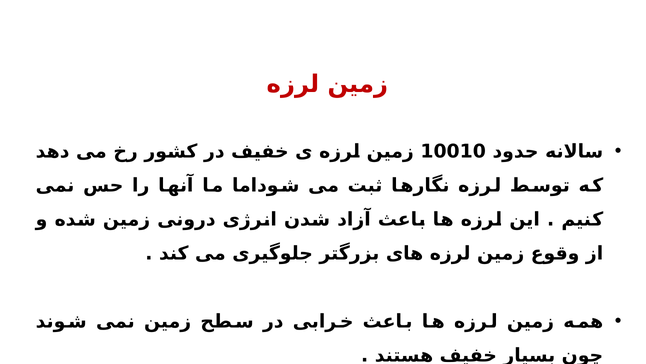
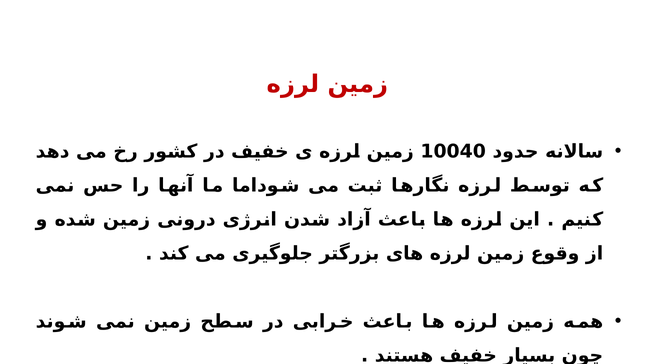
10010: 10010 -> 10040 (453, 151)
